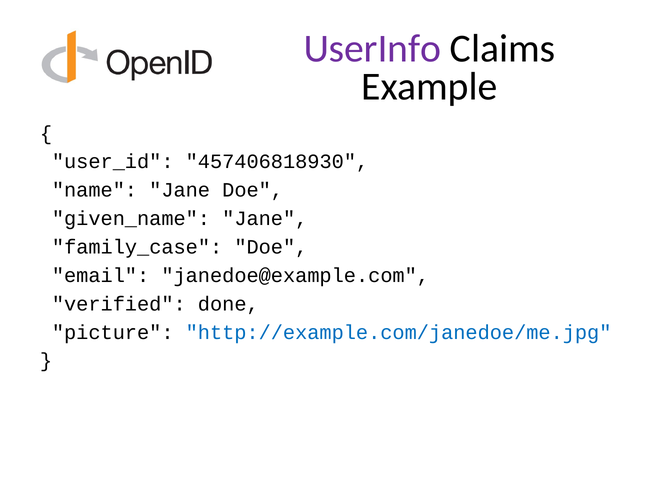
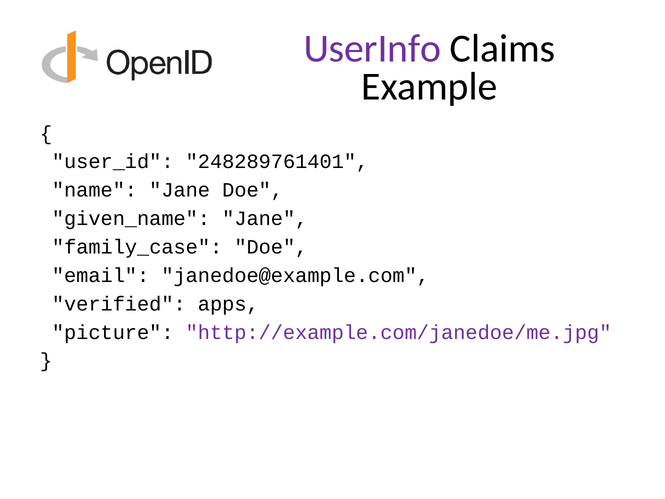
457406818930: 457406818930 -> 248289761401 (277, 162)
done: done -> apps (228, 304)
http://example.com/janedoe/me.jpg colour: blue -> purple (399, 332)
